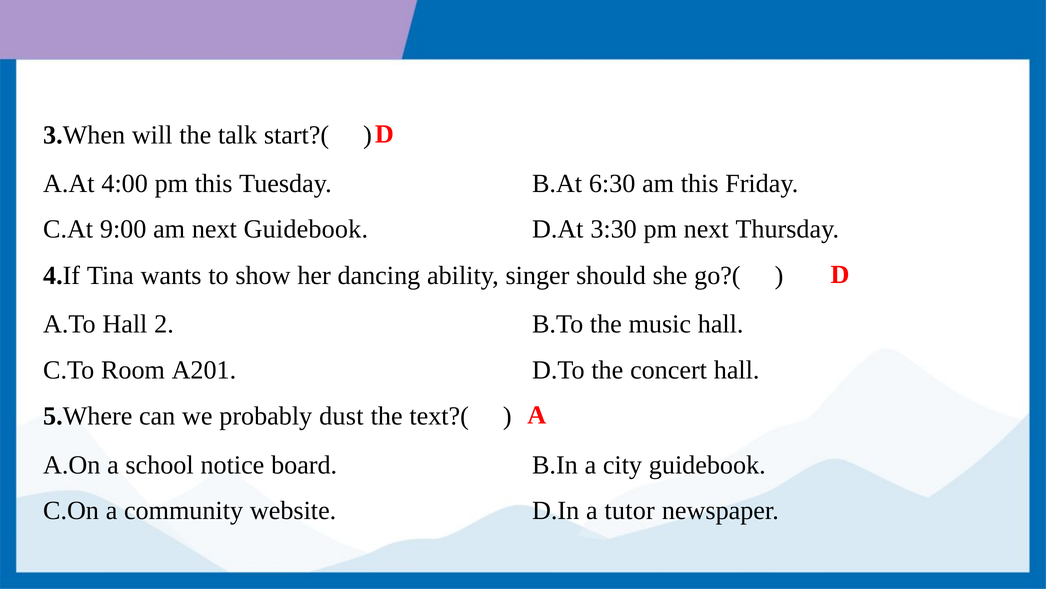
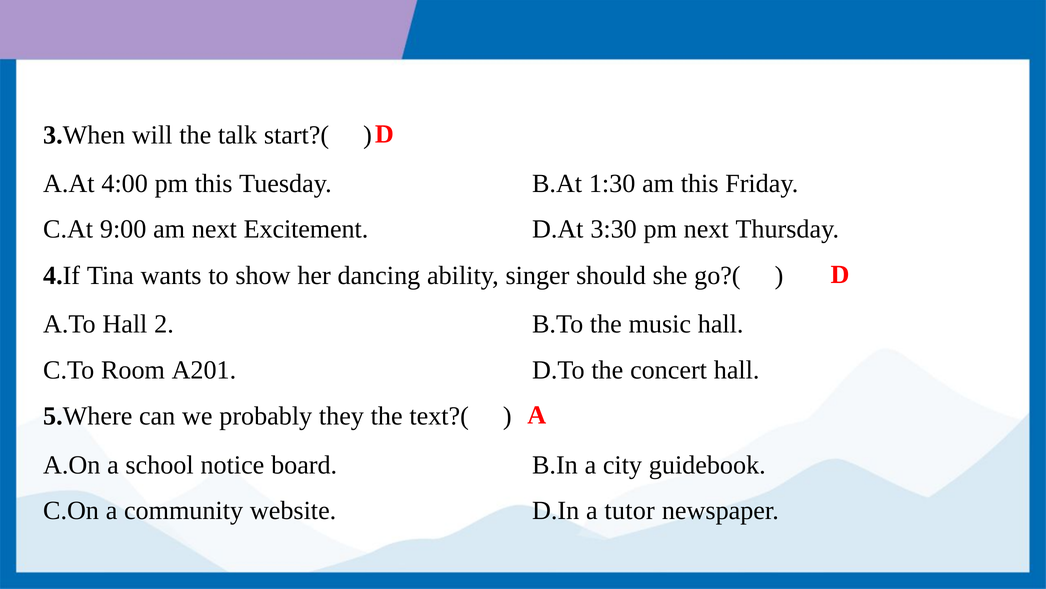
6:30: 6:30 -> 1:30 (612, 183)
next Guidebook: Guidebook -> Excitement (306, 229)
dust: dust -> they (341, 416)
